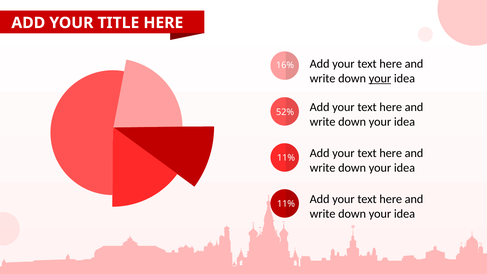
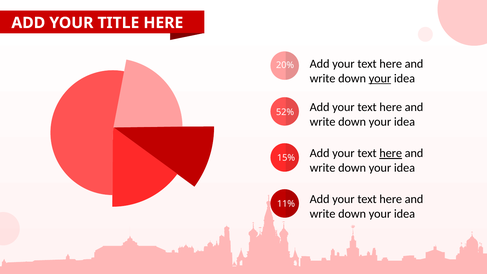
16%: 16% -> 20% (285, 65)
here underline: none -> present (391, 153)
11%: 11% -> 15% (286, 158)
